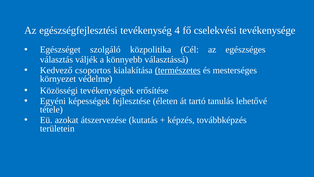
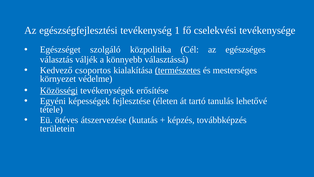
4: 4 -> 1 (177, 30)
Közösségi underline: none -> present (59, 90)
azokat: azokat -> ötéves (67, 120)
